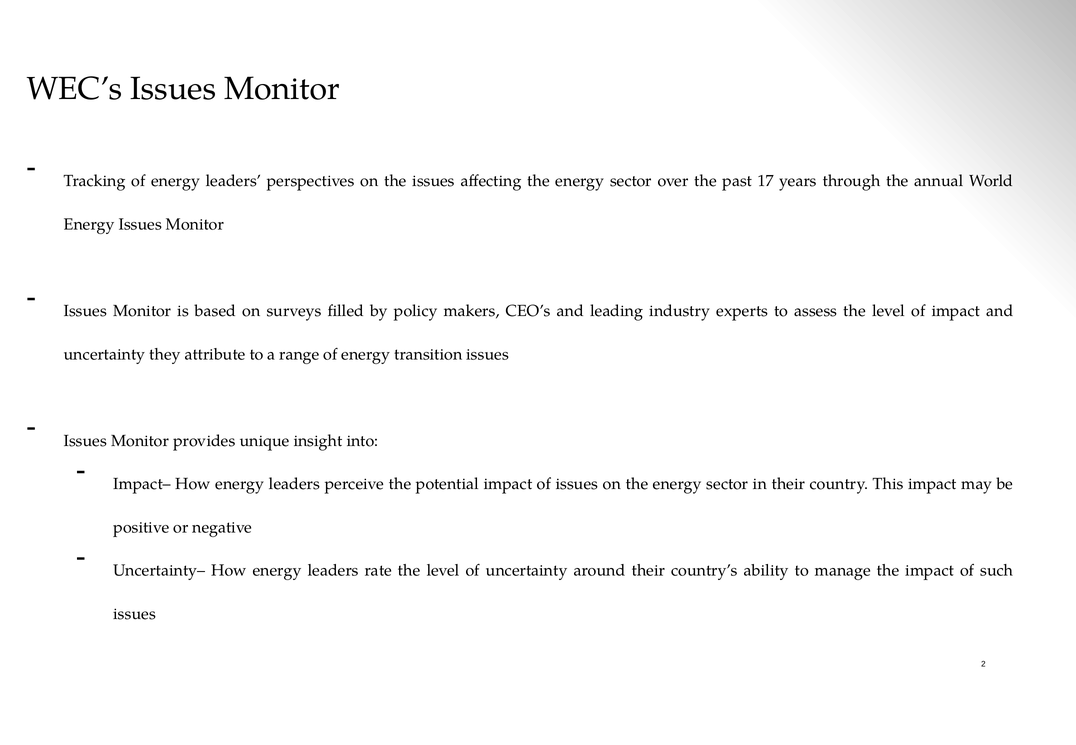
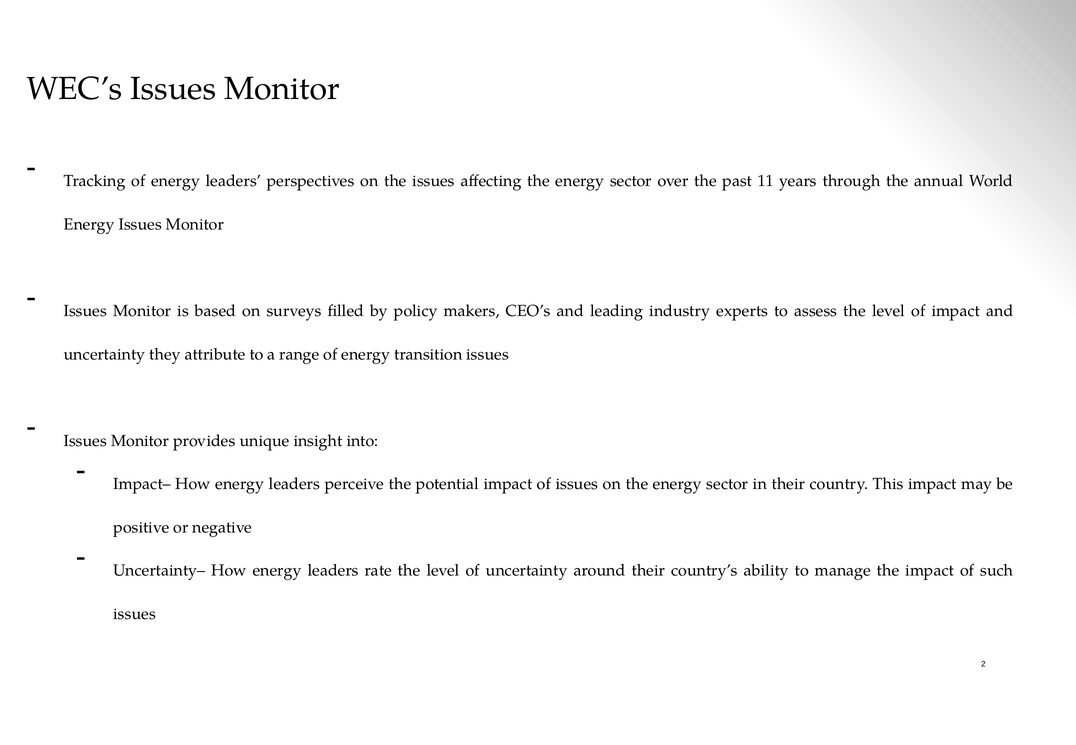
17: 17 -> 11 (766, 181)
